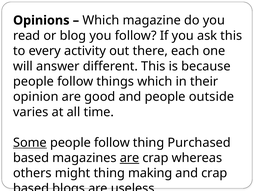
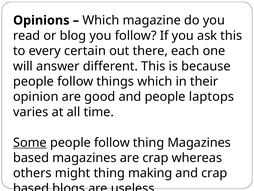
activity: activity -> certain (85, 51)
outside: outside -> laptops (211, 97)
thing Purchased: Purchased -> Magazines (199, 142)
are underline: present -> none (130, 157)
